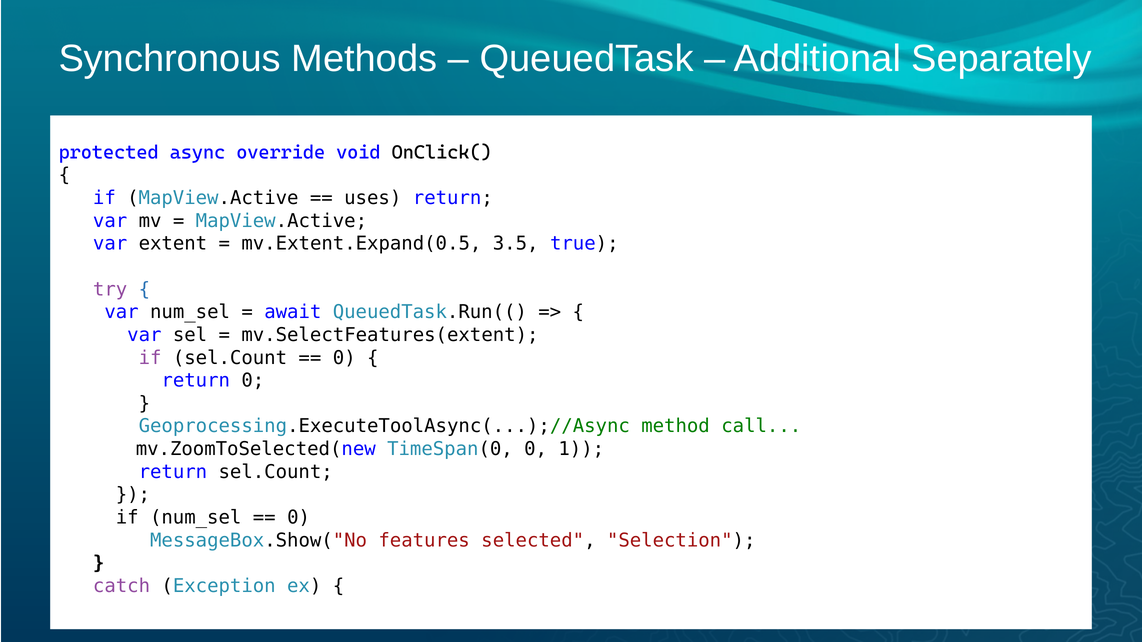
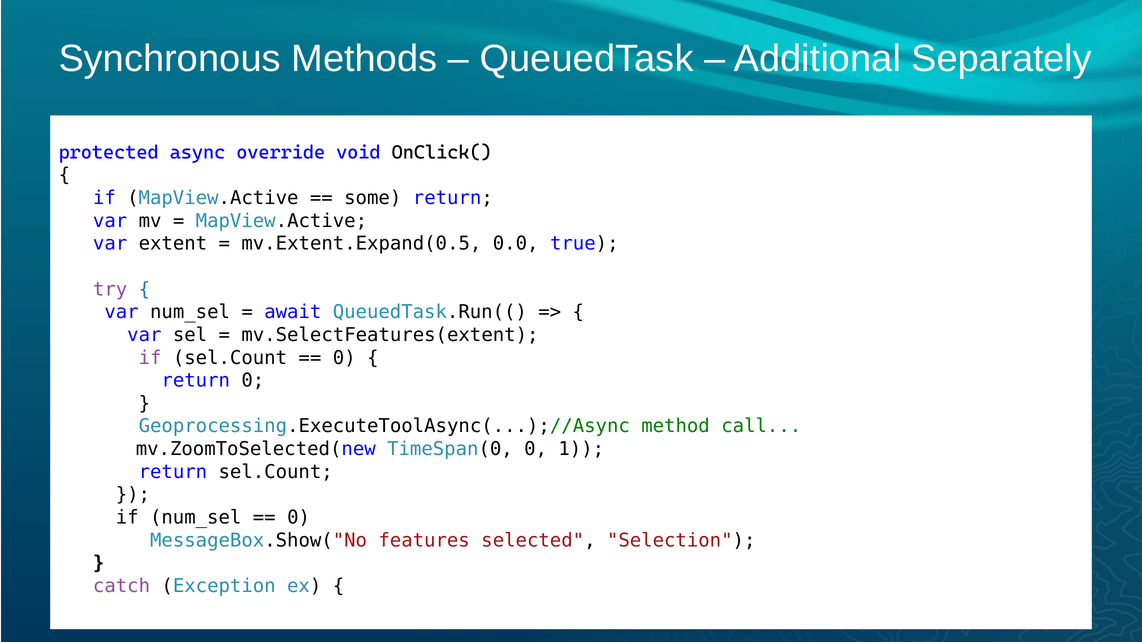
uses: uses -> some (373, 198)
3.5: 3.5 -> 0.0 (516, 244)
